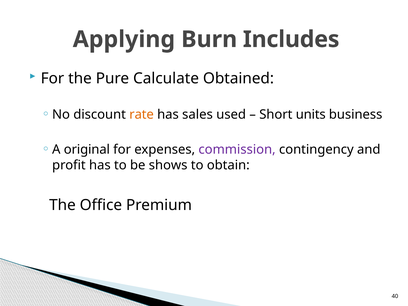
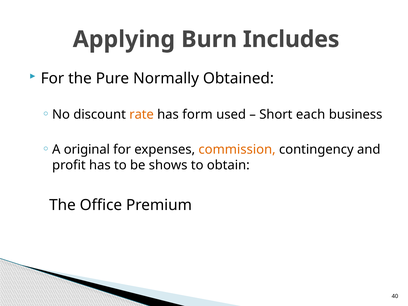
Calculate: Calculate -> Normally (166, 78)
sales: sales -> form (197, 115)
units: units -> each (311, 115)
commission colour: purple -> orange (237, 149)
